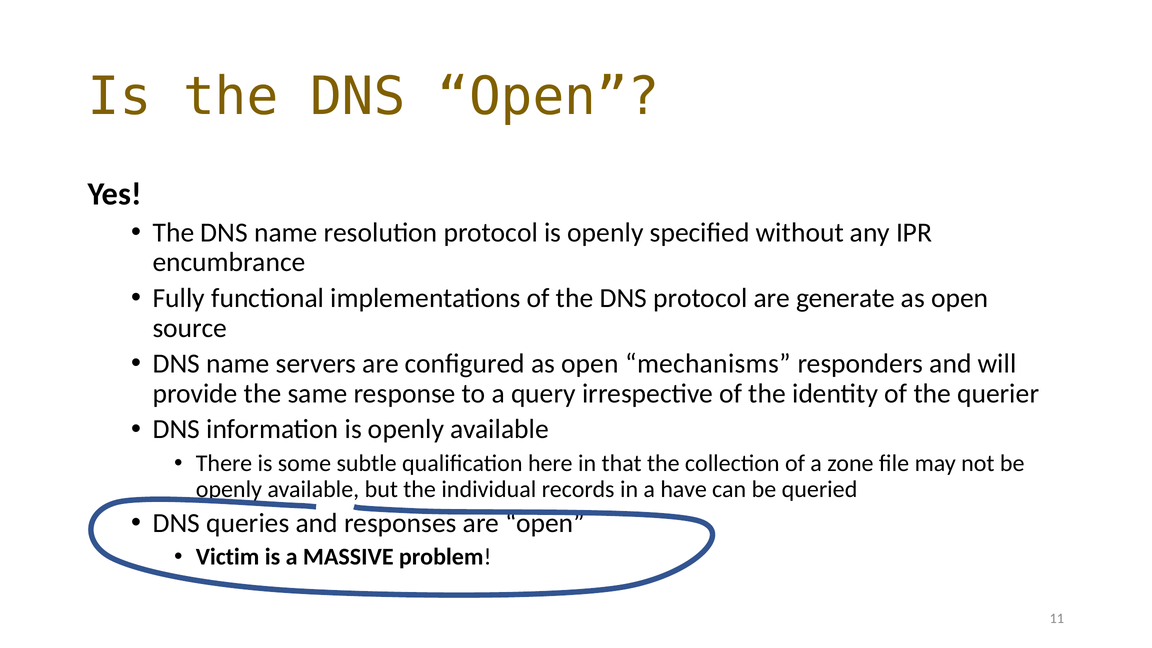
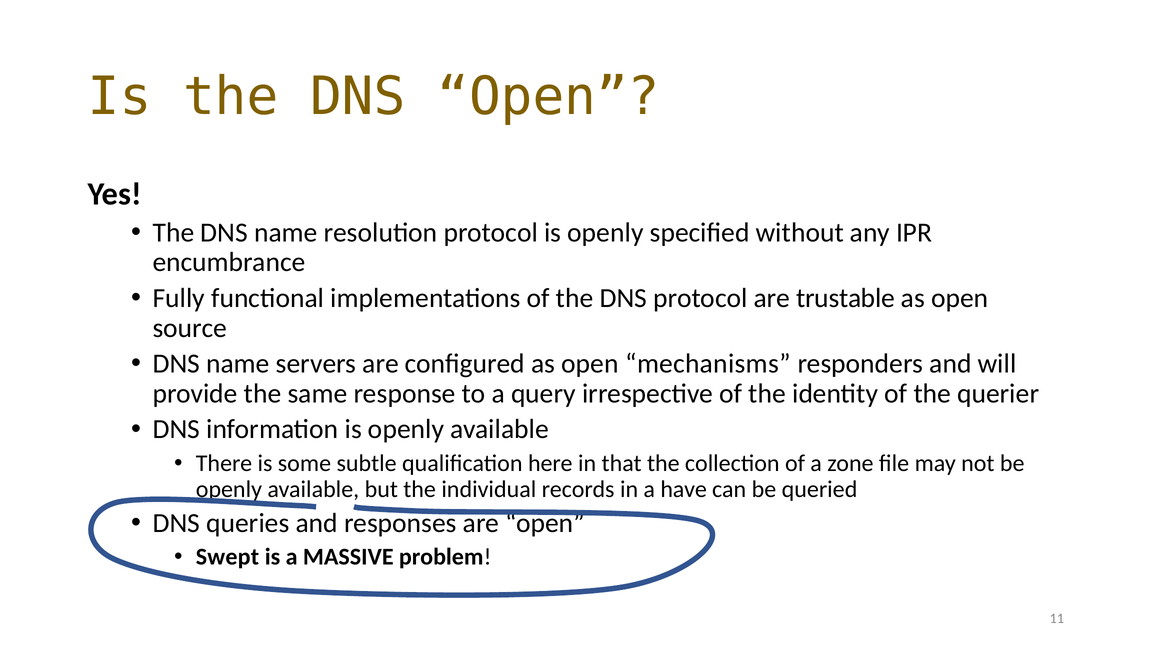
generate: generate -> trustable (845, 298)
Victim: Victim -> Swept (227, 557)
